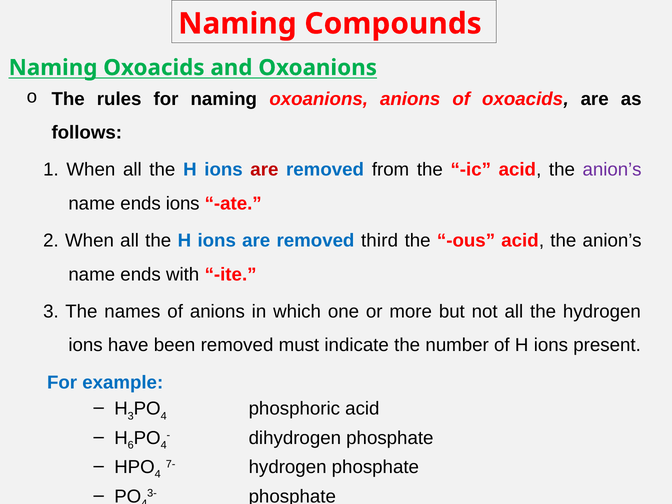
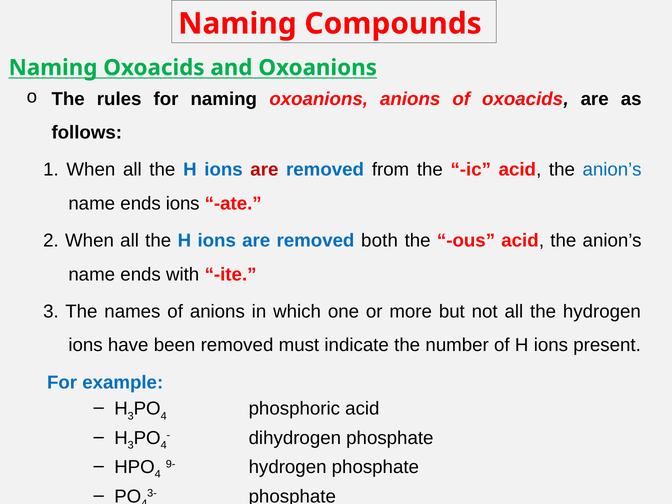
anion’s colour: purple -> blue (612, 170)
third: third -> both (380, 241)
6: 6 -> 3 (131, 445)
7-: 7- -> 9- (171, 464)
